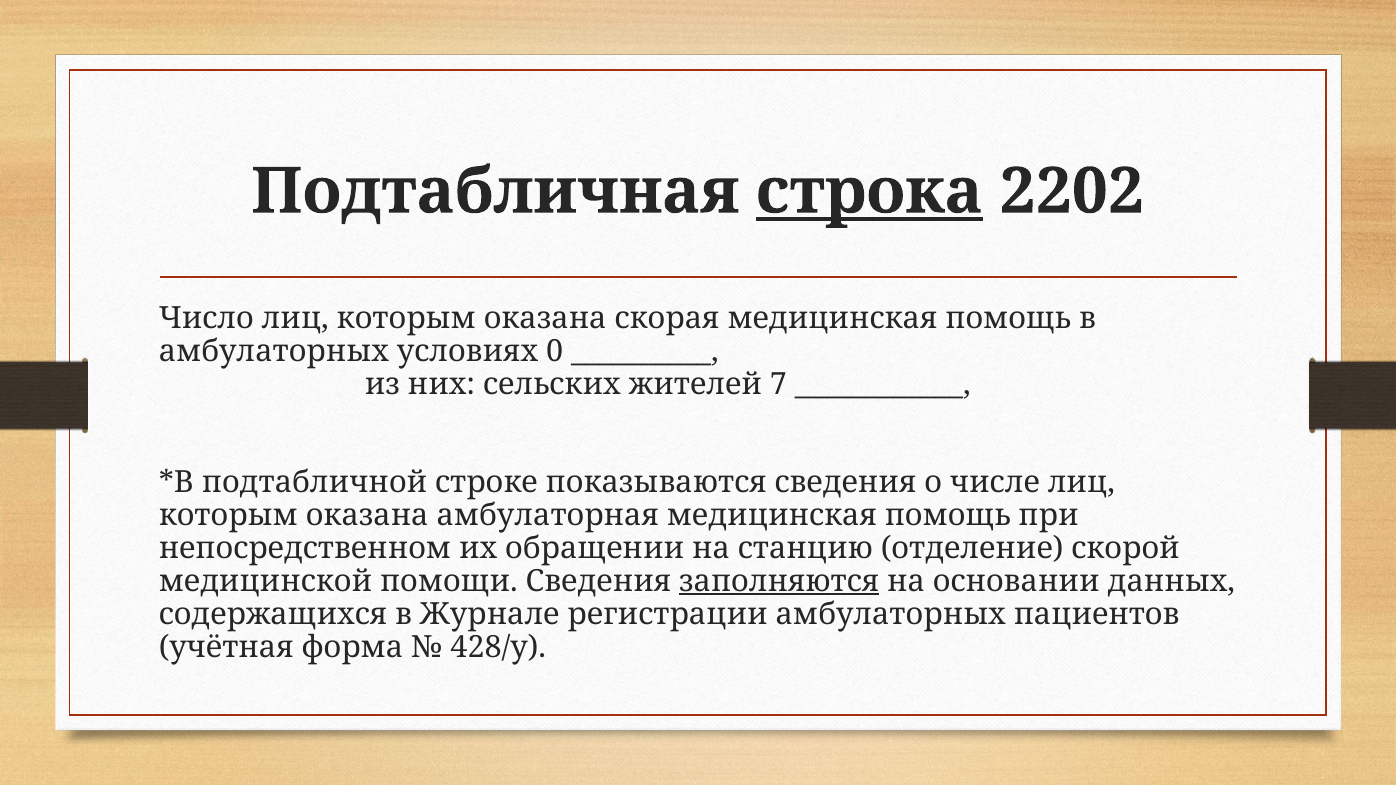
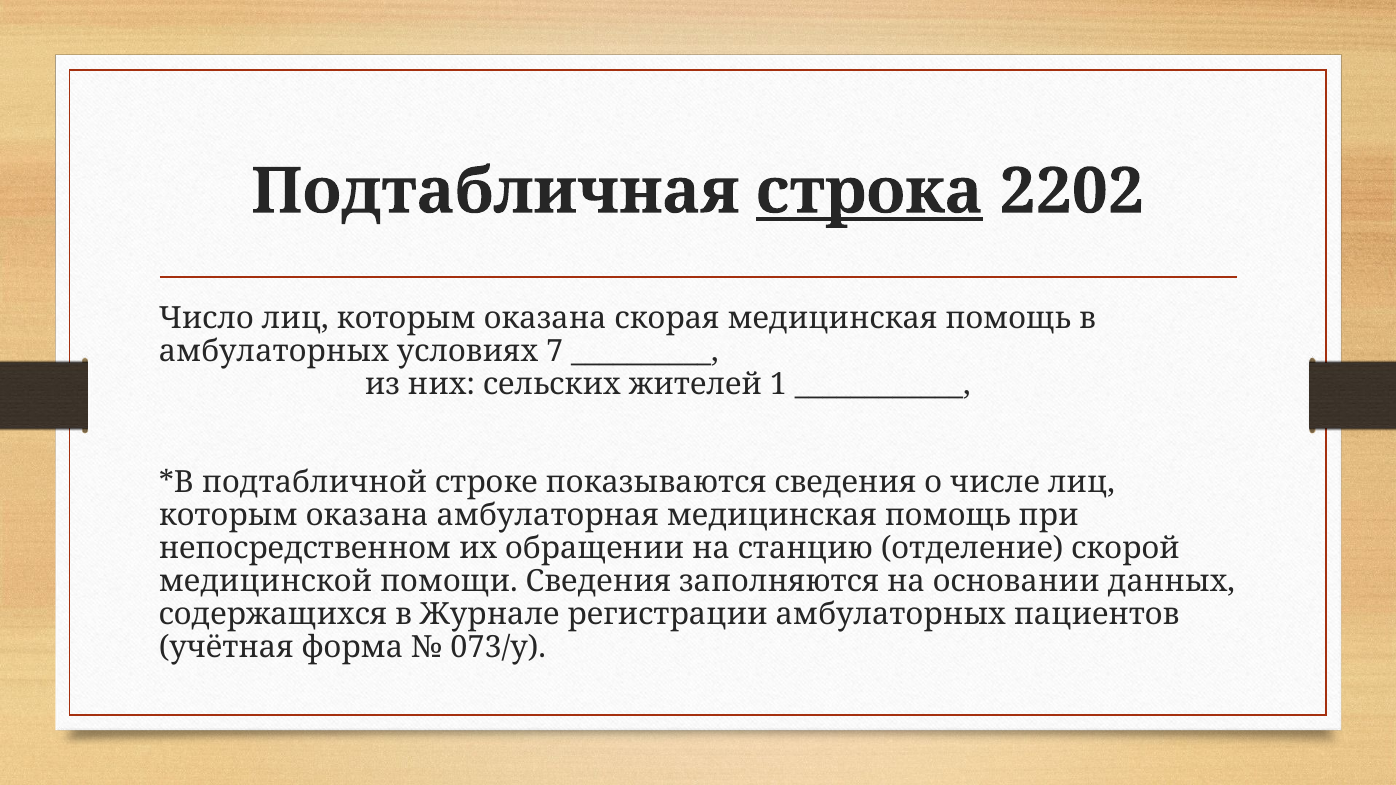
0: 0 -> 7 (555, 351)
7: 7 -> 1 (779, 384)
заполняются underline: present -> none (779, 581)
428/у: 428/у -> 073/у (498, 647)
